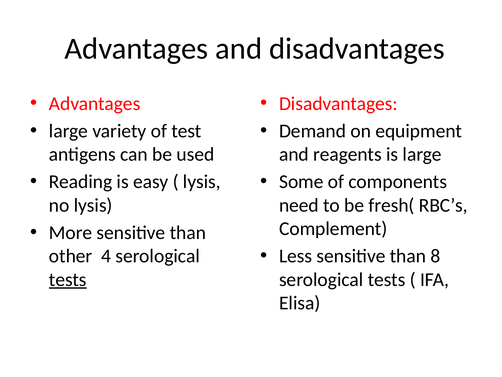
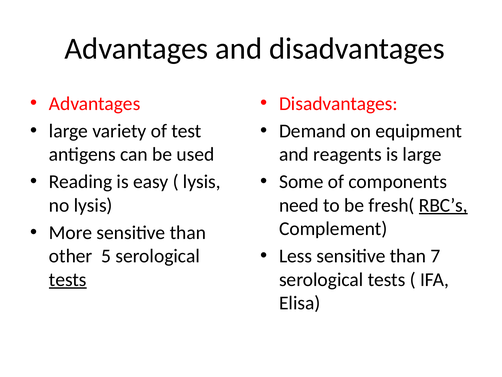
RBC’s underline: none -> present (443, 205)
8: 8 -> 7 (435, 256)
4: 4 -> 5 (106, 256)
